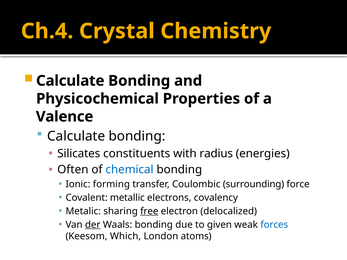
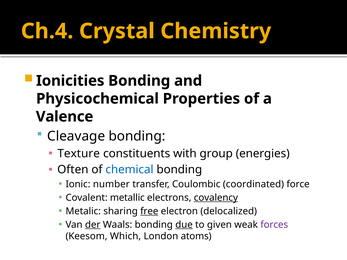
Calculate: Calculate -> Ionicities (70, 81)
Calculate: Calculate -> Cleavage (76, 136)
Silicates: Silicates -> Texture (79, 154)
radius: radius -> group (216, 154)
forming: forming -> number (111, 184)
surrounding: surrounding -> coordinated (253, 184)
covalency underline: none -> present (216, 198)
due underline: none -> present (184, 225)
forces colour: blue -> purple (274, 225)
